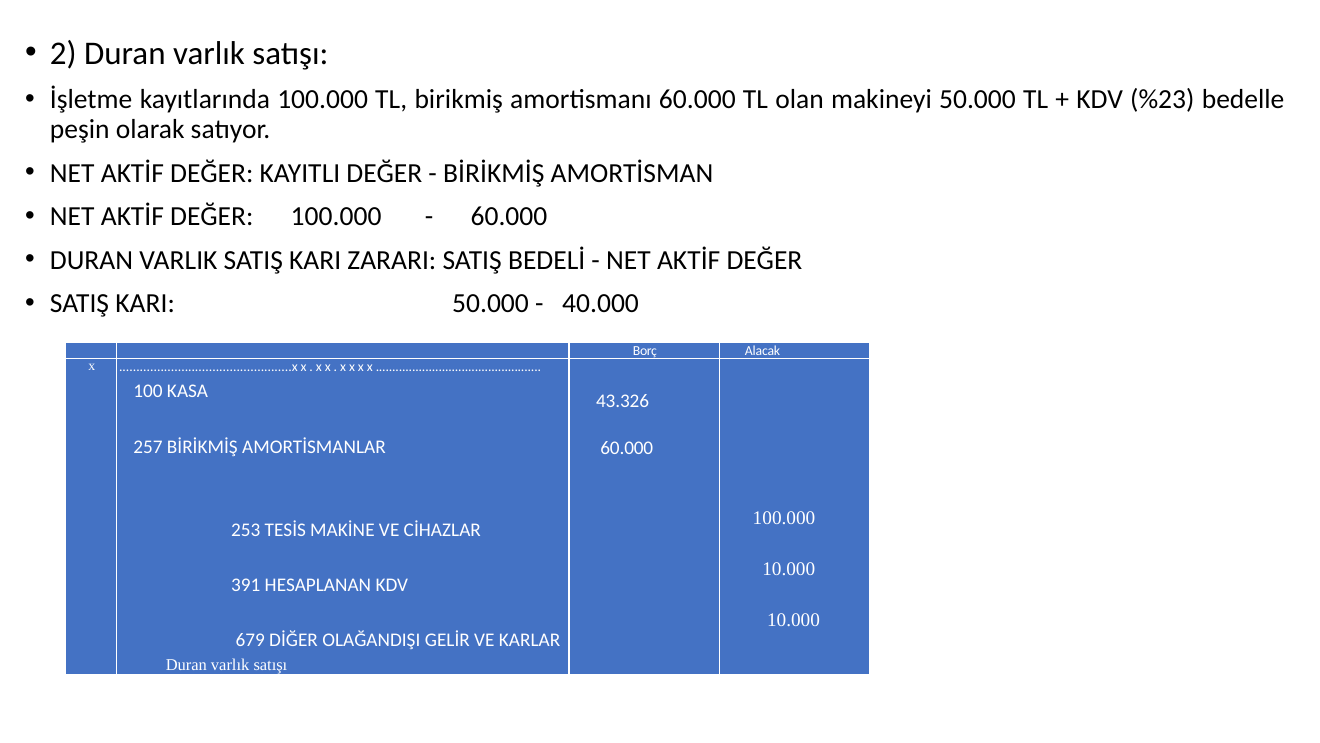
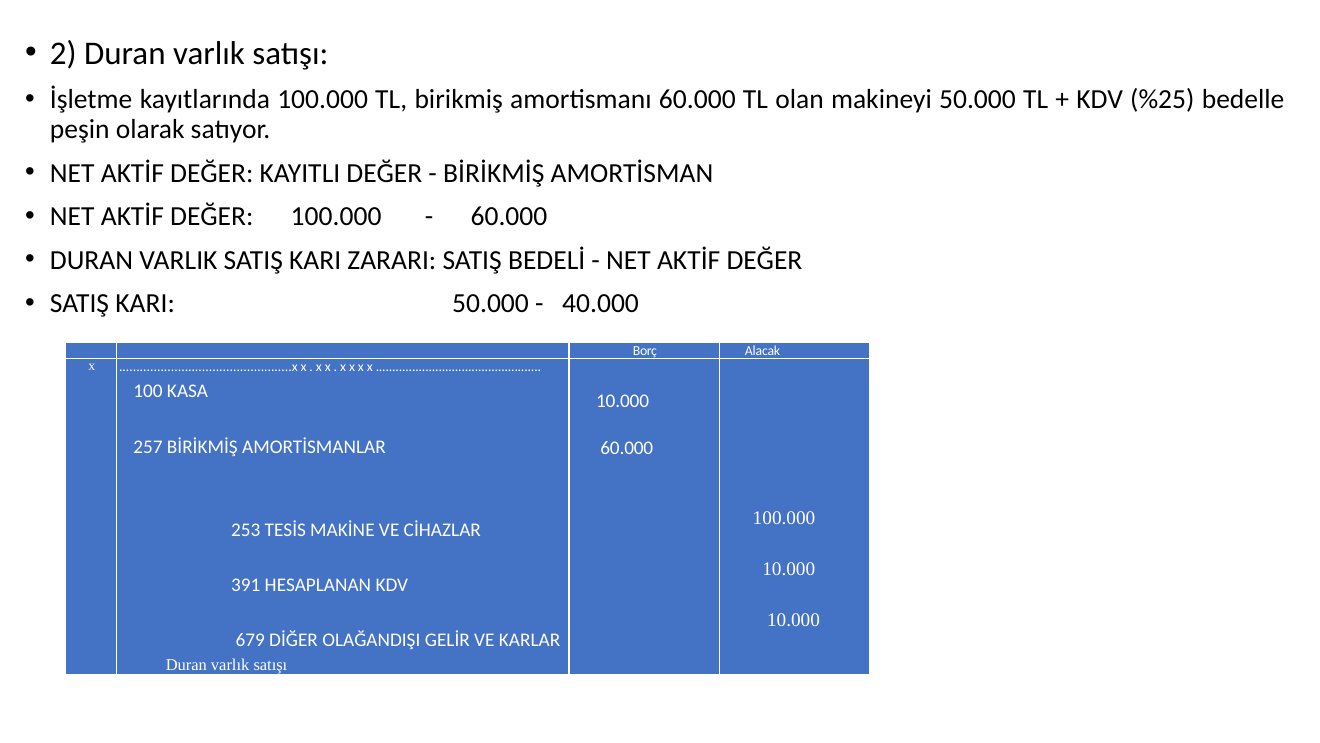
%23: %23 -> %25 (1162, 100)
43.326: 43.326 -> 10.000 (623, 401)
